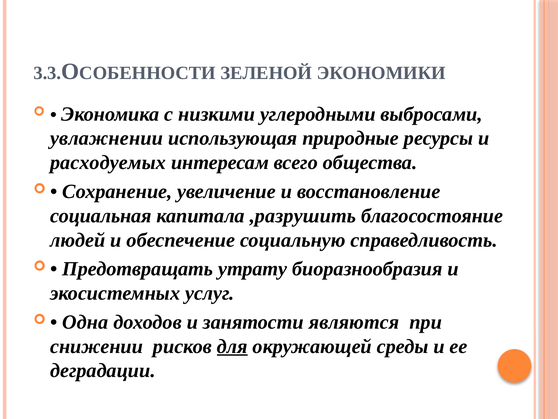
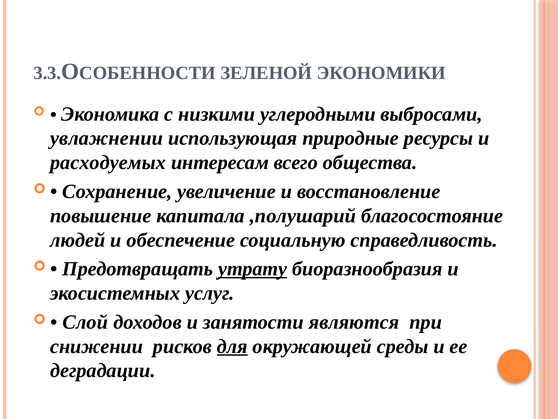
социальная: социальная -> повышение (101, 216)
,разрушить: ,разрушить -> ,полушарий (303, 216)
утрату underline: none -> present (253, 269)
Одна: Одна -> Cлой (85, 322)
